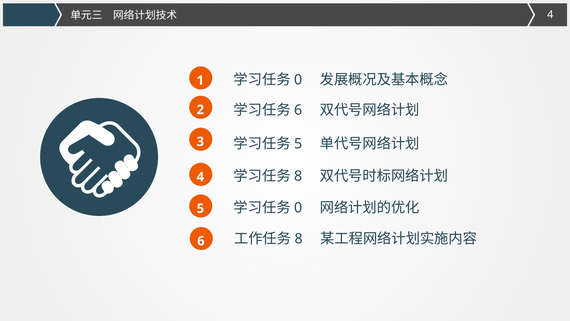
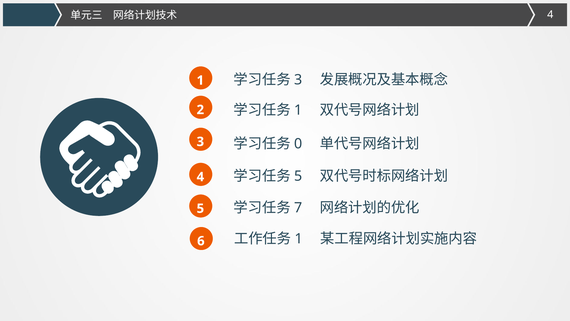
0: 0 -> 3 (298, 80)
6: 6 -> 1 (298, 110)
5: 5 -> 0 (298, 144)
8: 8 -> 5 (298, 176)
0: 0 -> 7 (298, 207)
8: 8 -> 1 (299, 238)
